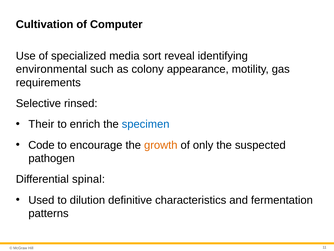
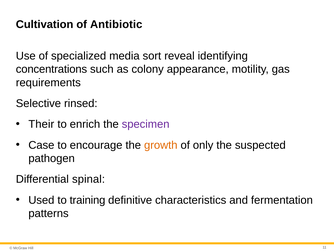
Computer: Computer -> Antibiotic (116, 24)
environmental: environmental -> concentrations (51, 69)
specimen colour: blue -> purple (146, 124)
Code: Code -> Case (41, 145)
dilution: dilution -> training (87, 200)
